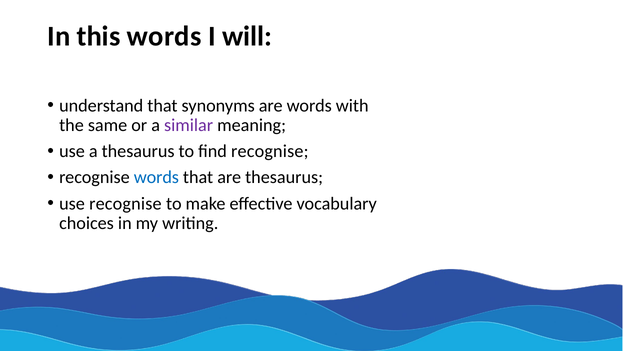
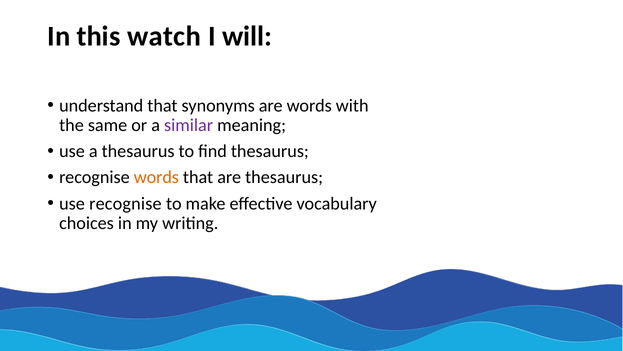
this words: words -> watch (164, 36)
find recognise: recognise -> thesaurus (270, 151)
words colour: blue -> orange (156, 177)
